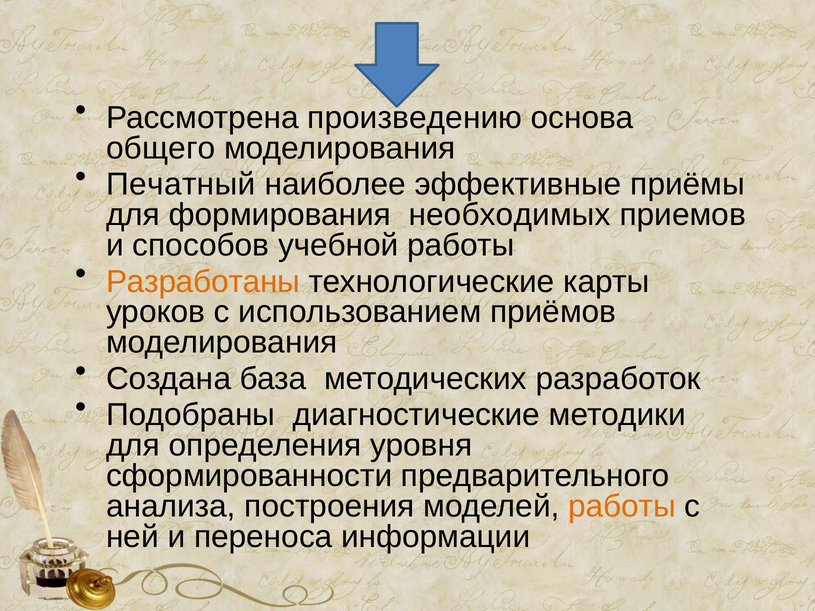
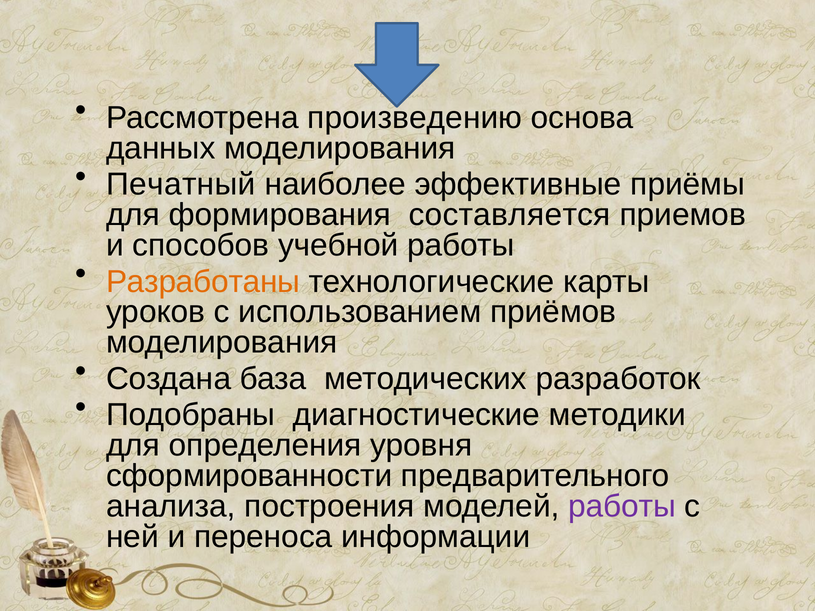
общего: общего -> данных (161, 148)
необходимых: необходимых -> составляется (510, 215)
работы colour: orange -> purple (622, 506)
